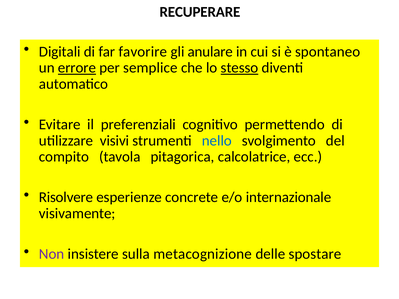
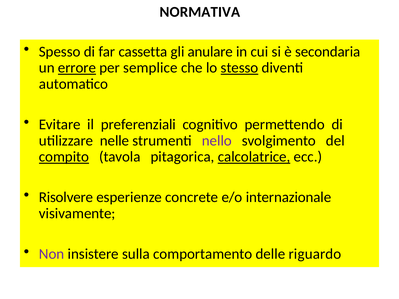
RECUPERARE: RECUPERARE -> NORMATIVA (200, 12)
Digitali: Digitali -> Spesso (60, 52)
favorire: favorire -> cassetta (143, 52)
spontaneo: spontaneo -> secondaria (328, 52)
visivi: visivi -> nelle (115, 141)
nello colour: blue -> purple (217, 141)
compito underline: none -> present (64, 157)
calcolatrice underline: none -> present (254, 157)
metacognizione: metacognizione -> comportamento (203, 254)
spostare: spostare -> riguardo (315, 254)
